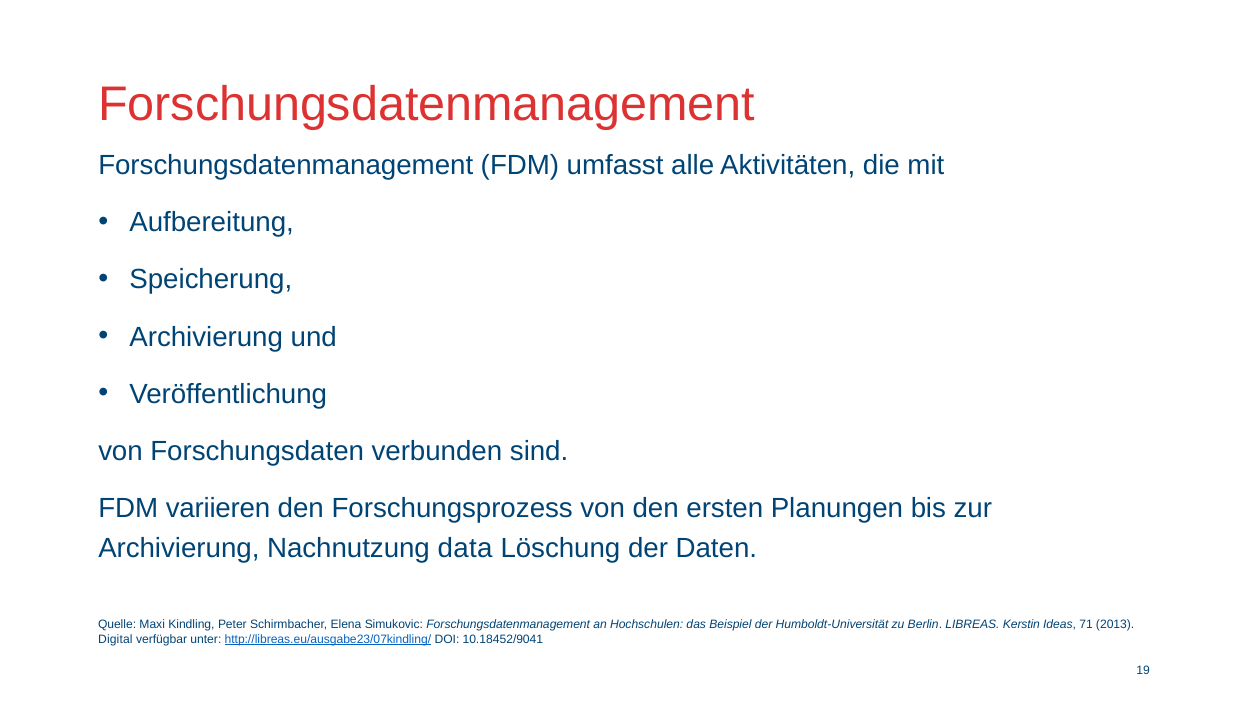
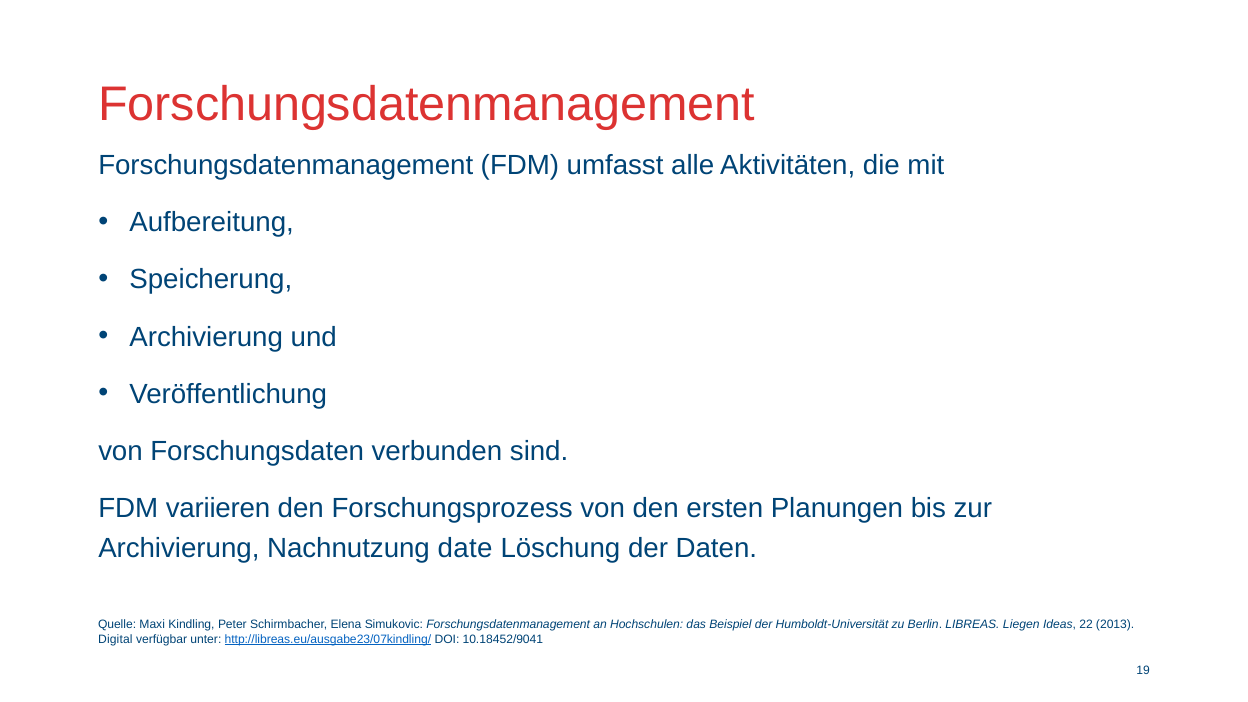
data: data -> date (465, 549)
Kerstin: Kerstin -> Liegen (1021, 625)
71: 71 -> 22 (1086, 625)
